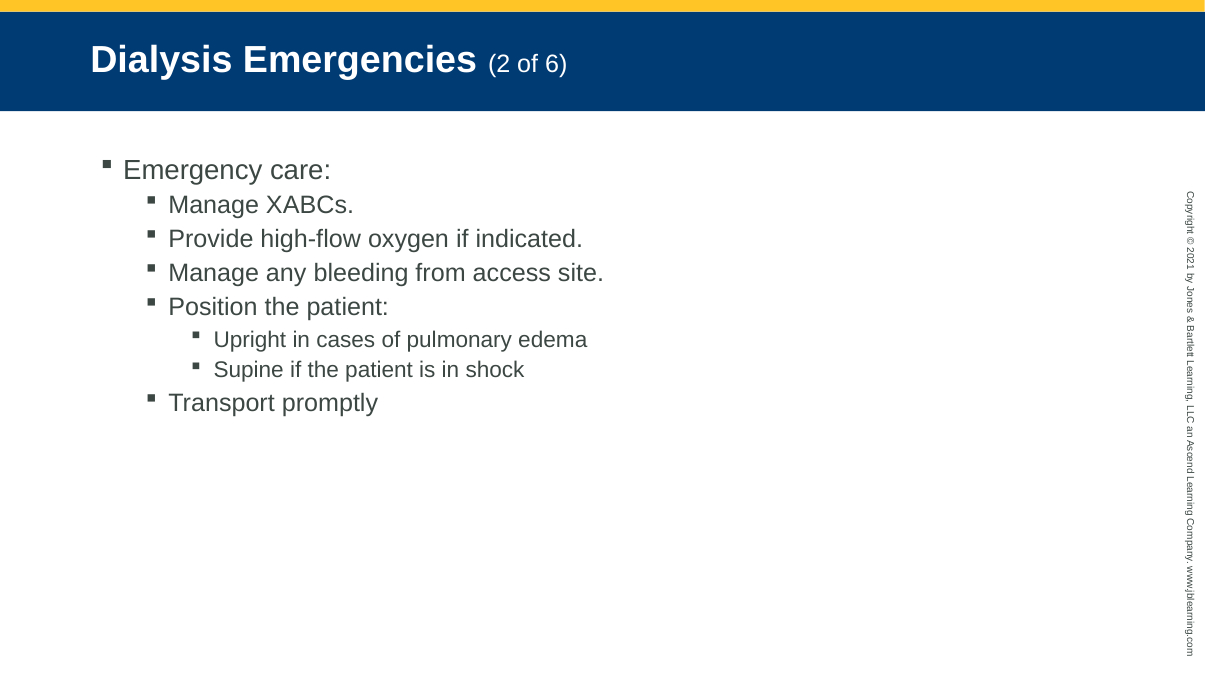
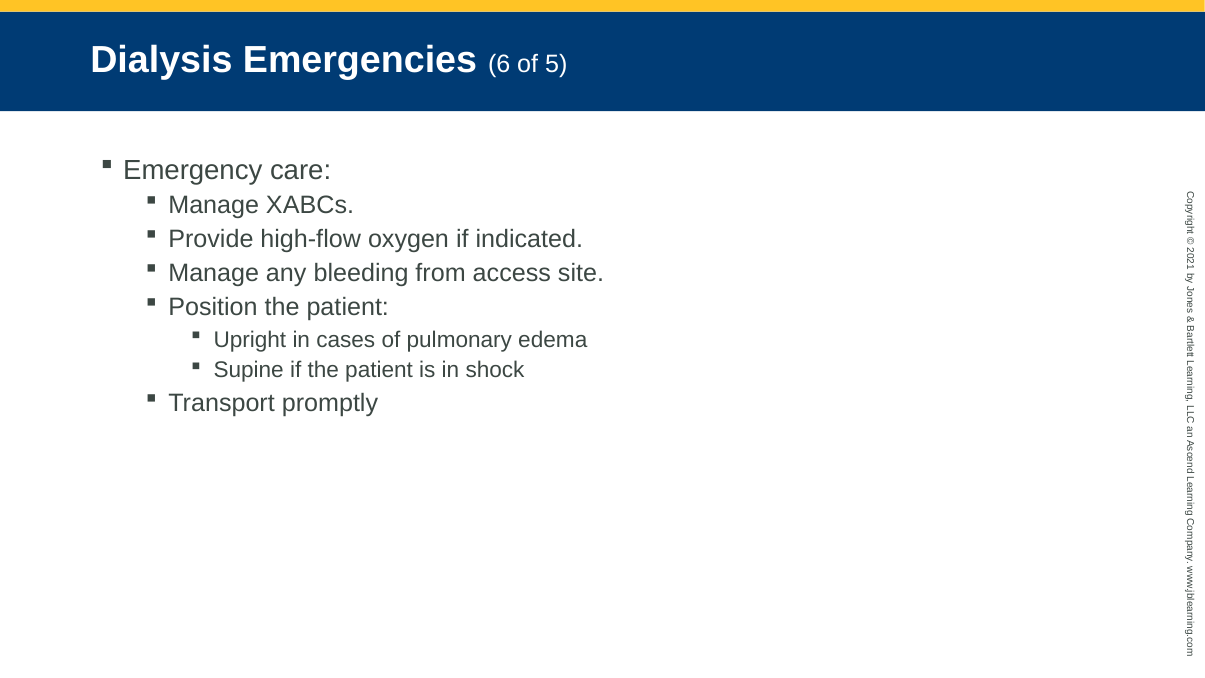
Emergencies 2: 2 -> 6 (499, 65)
6: 6 -> 5 (556, 65)
